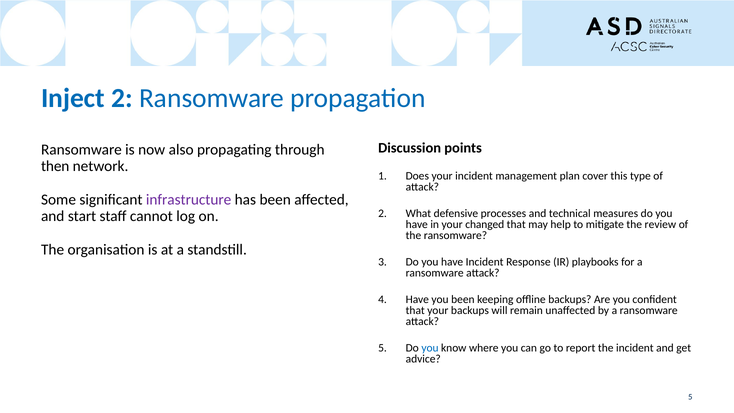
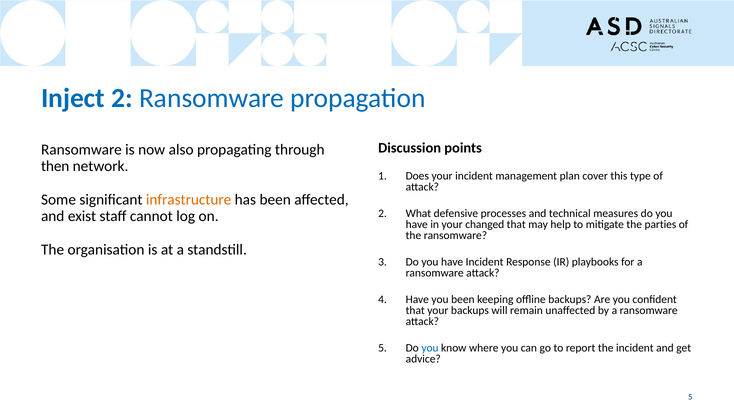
infrastructure colour: purple -> orange (189, 200)
start: start -> exist (82, 216)
review: review -> parties (660, 224)
